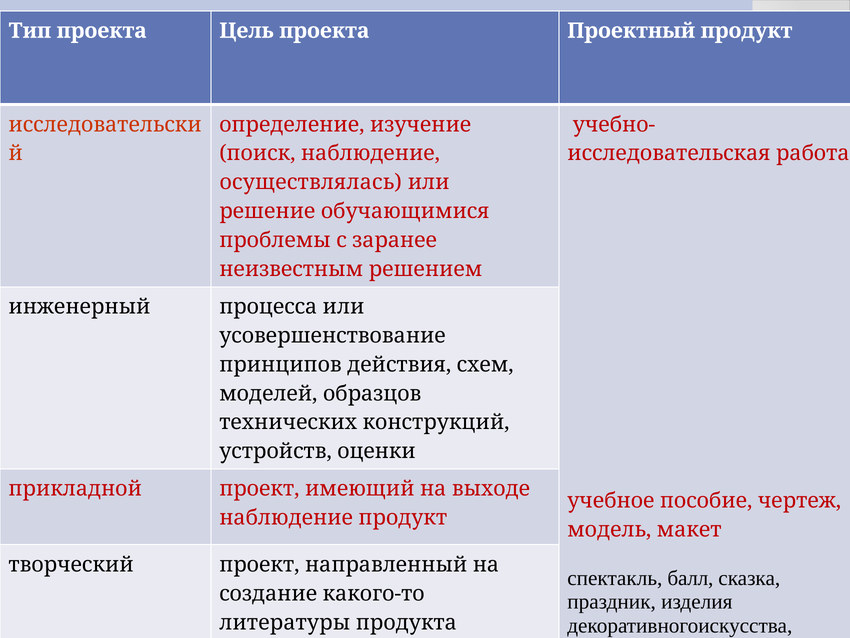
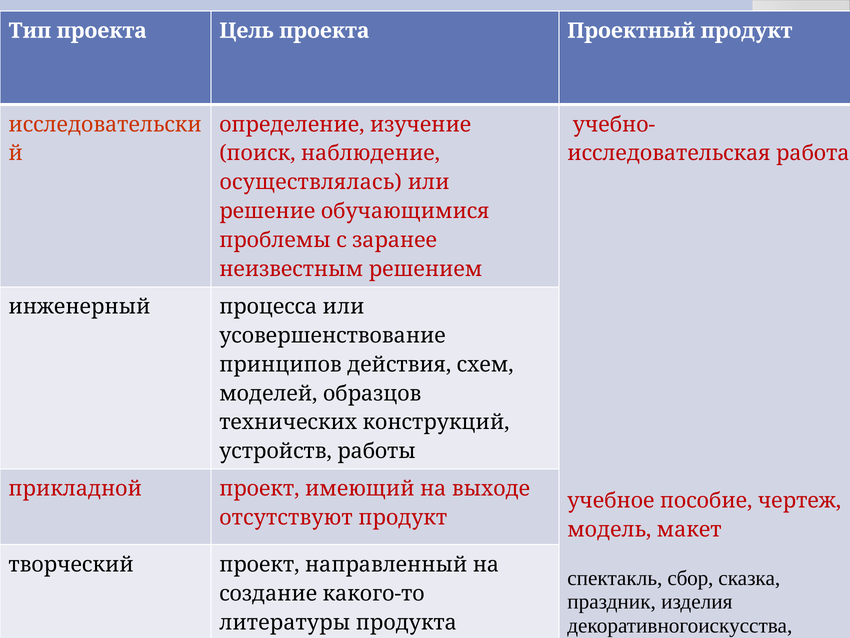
оценки: оценки -> работы (377, 451)
наблюдение: наблюдение -> отсутствуют (286, 517)
балл: балл -> сбор (690, 578)
